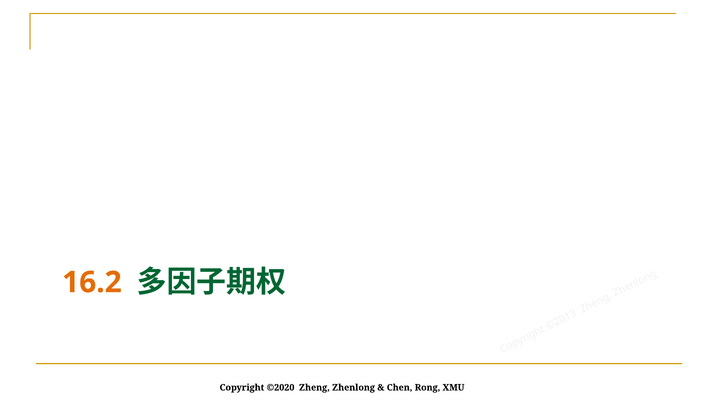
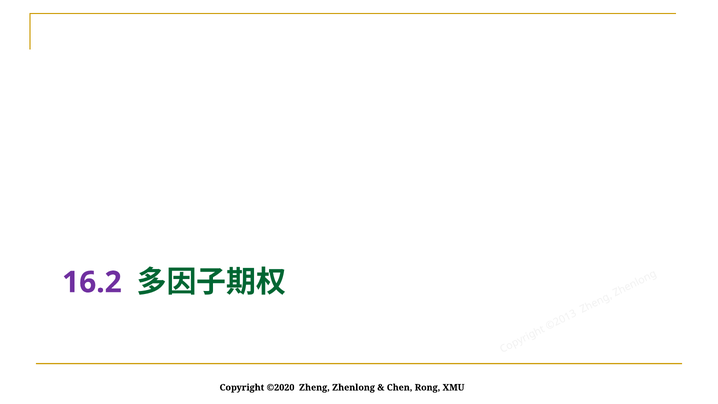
16.2 colour: orange -> purple (92, 282)
